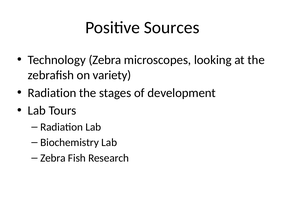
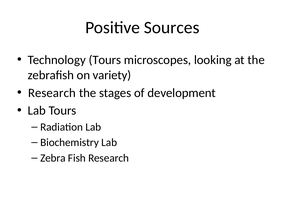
Technology Zebra: Zebra -> Tours (105, 60)
Radiation: Radiation -> Research (52, 93)
